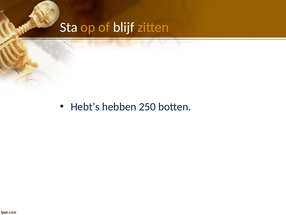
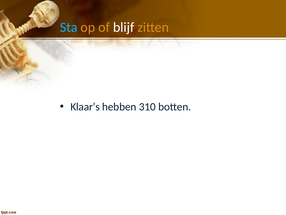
Sta colour: white -> light blue (69, 27)
Hebt’s: Hebt’s -> Klaar’s (85, 107)
250: 250 -> 310 (147, 107)
